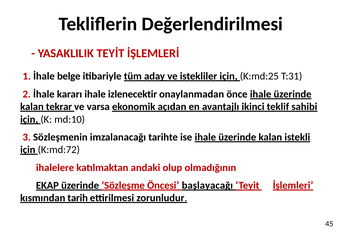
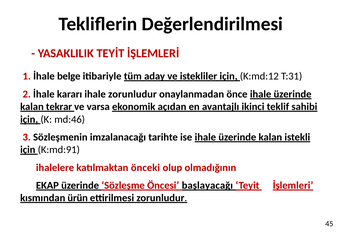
K:md:25: K:md:25 -> K:md:12 (259, 77)
ihale izlenecektir: izlenecektir -> zorunludur (132, 94)
md:10: md:10 -> md:46 (70, 120)
K:md:72: K:md:72 -> K:md:91 (59, 150)
andaki: andaki -> önceki (145, 168)
tarih: tarih -> ürün (78, 199)
